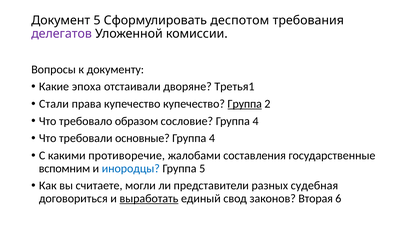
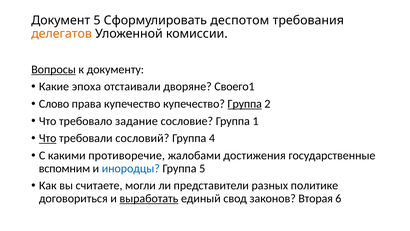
делегатов colour: purple -> orange (62, 34)
Вопросы underline: none -> present (54, 69)
Третья1: Третья1 -> Своего1 (235, 87)
Стали: Стали -> Слово (54, 104)
образом: образом -> задание (136, 121)
сословие Группа 4: 4 -> 1 (256, 121)
Что underline: none -> present (48, 138)
основные: основные -> сословий (142, 138)
составления: составления -> достижения (255, 155)
судебная: судебная -> политике (314, 185)
